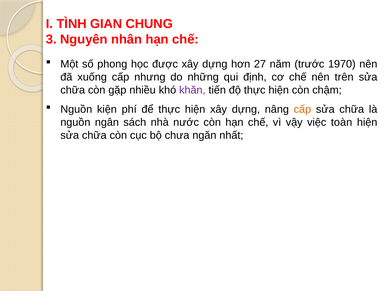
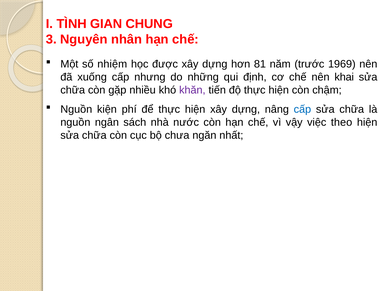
phong: phong -> nhiệm (112, 64)
27: 27 -> 81 (260, 64)
1970: 1970 -> 1969 (342, 64)
trên: trên -> khai (344, 77)
cấp colour: orange -> blue (302, 109)
toàn: toàn -> theo (342, 122)
